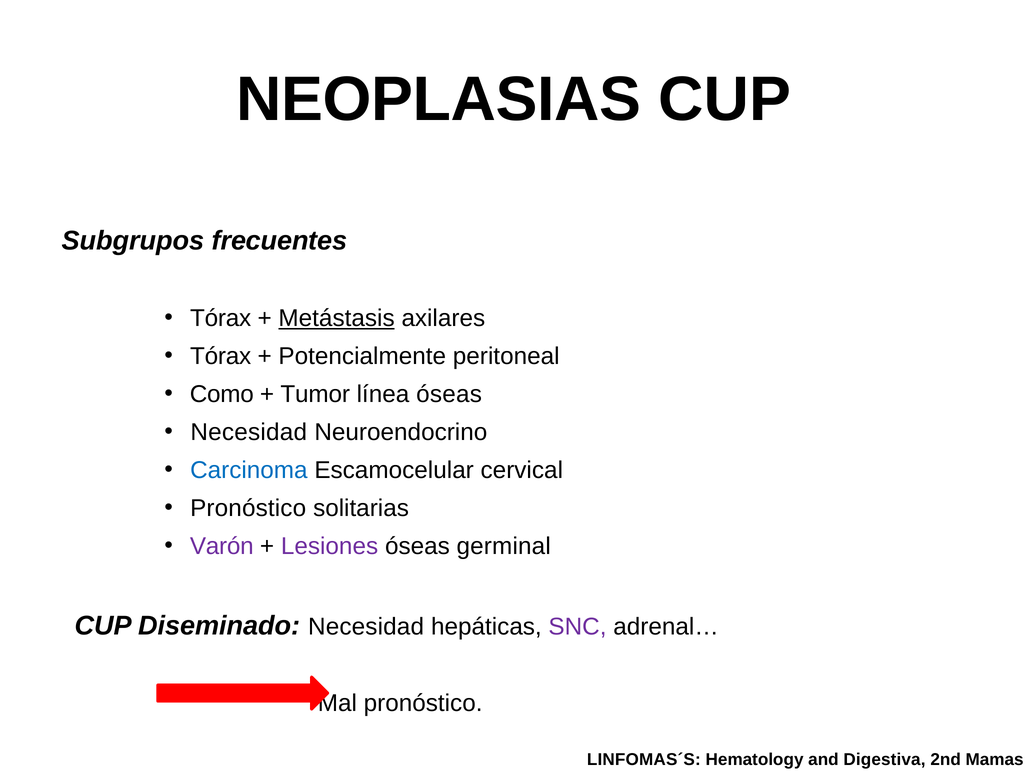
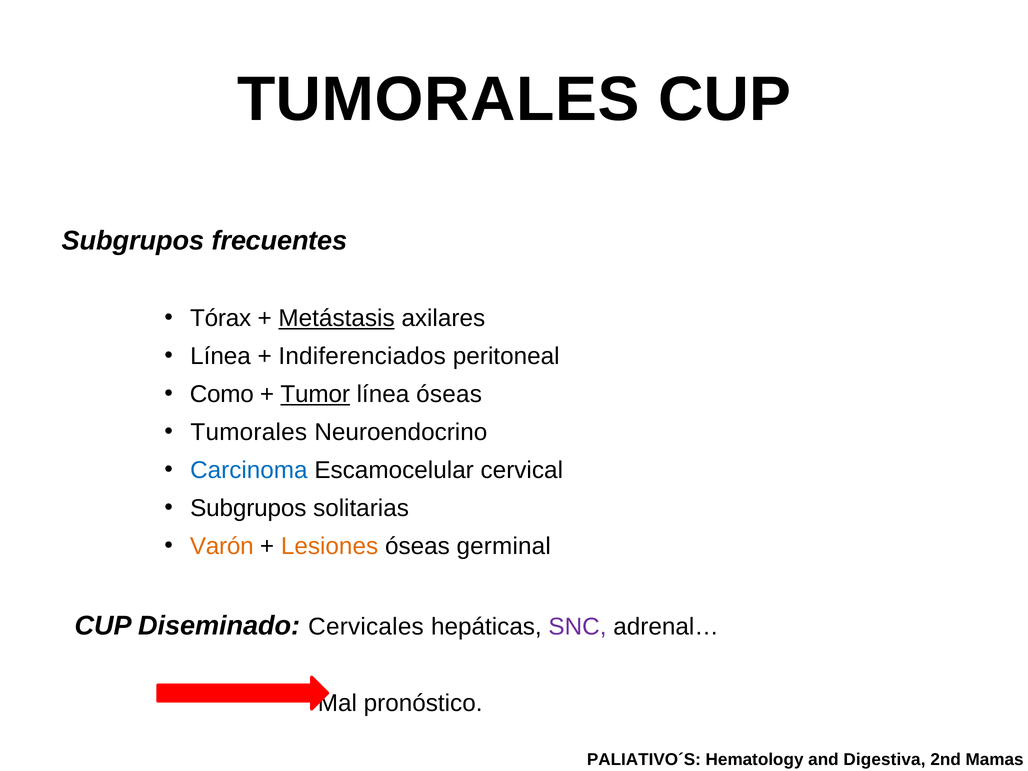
NEOPLASIAS: NEOPLASIAS -> TUMORALES (438, 100)
Tórax: Tórax -> Línea (221, 356)
Potencialmente: Potencialmente -> Indiferenciados (362, 356)
Tumor underline: none -> present (315, 394)
Necesidad: Necesidad -> Tumorales (249, 432)
Pronóstico: Pronóstico -> Subgrupos (248, 508)
Varón colour: purple -> orange (222, 546)
Lesiones colour: purple -> orange (330, 546)
Diseminado Necesidad: Necesidad -> Cervicales (366, 627)
LINFOMAS´S: LINFOMAS´S -> PALIATIVO´S (644, 759)
